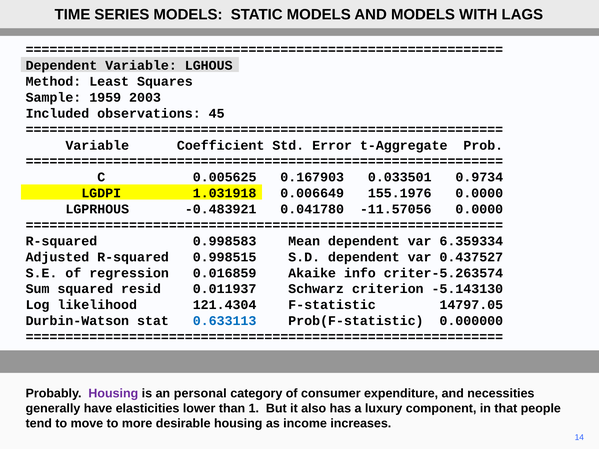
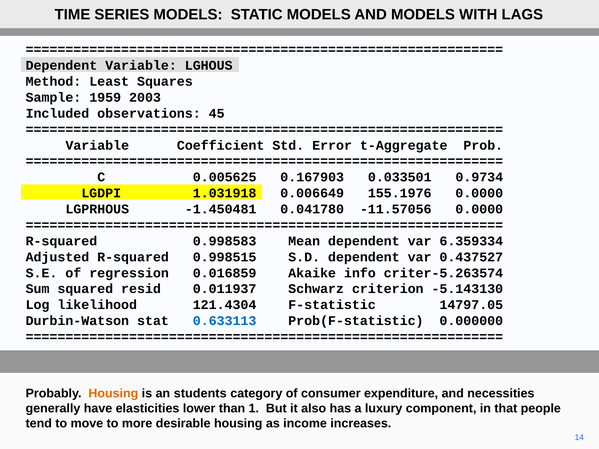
-0.483921: -0.483921 -> -1.450481 (221, 209)
Housing colour: purple -> orange (113, 394)
personal: personal -> students (200, 394)
